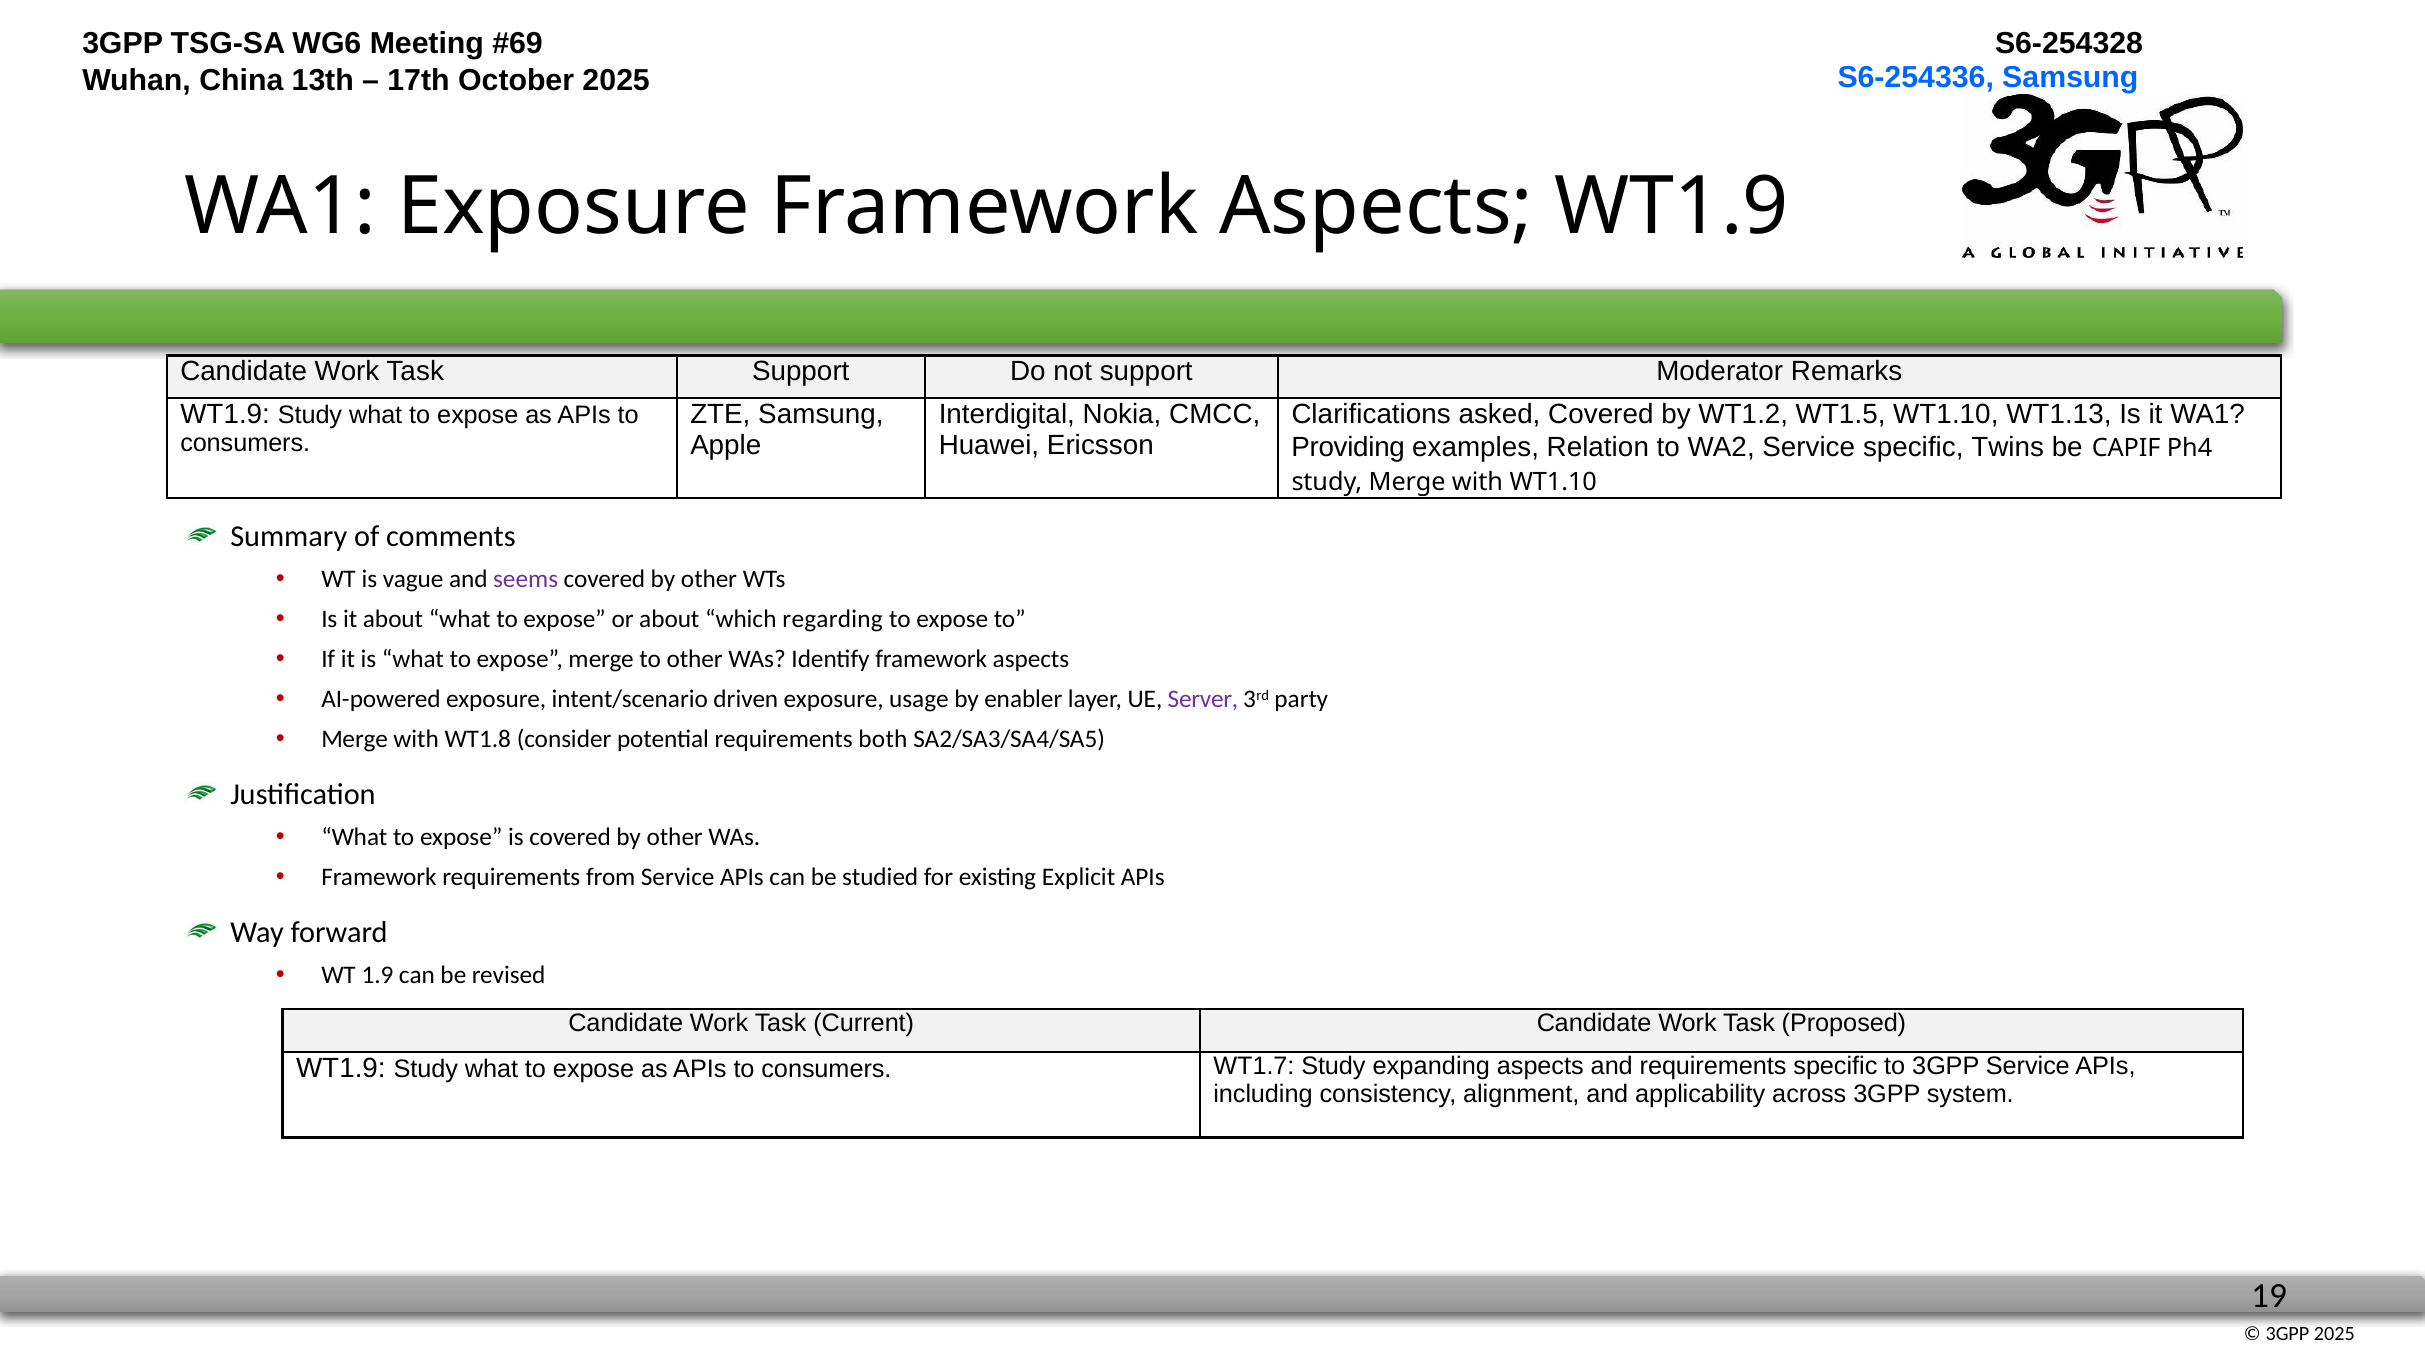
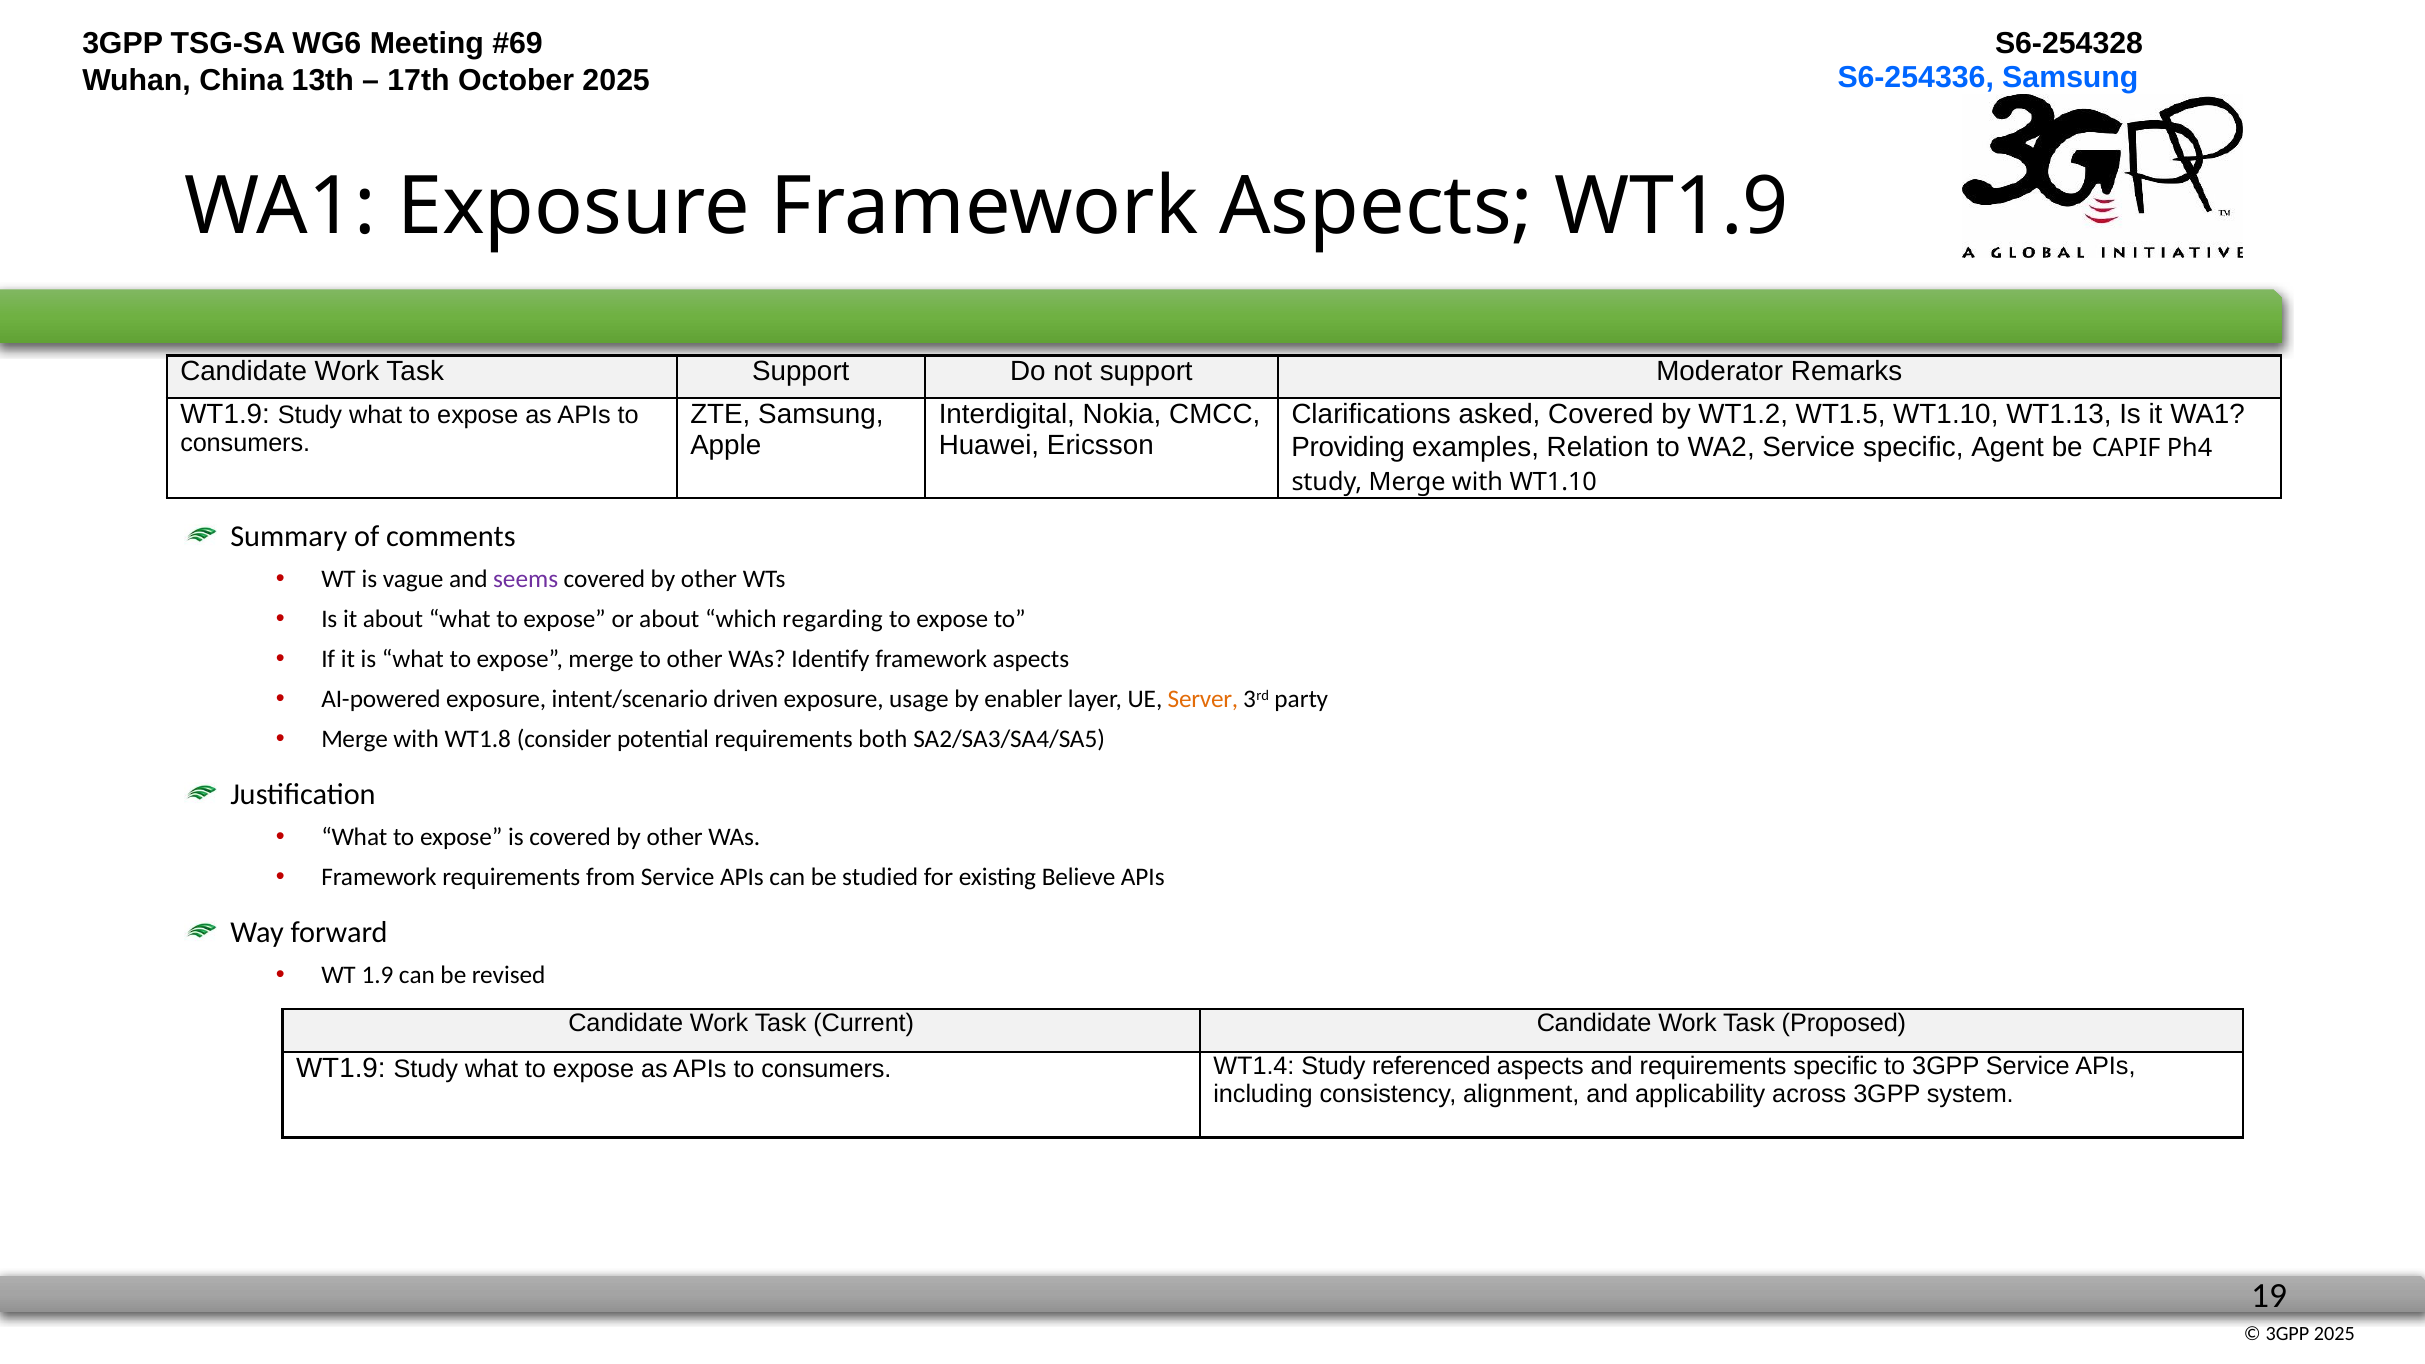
Twins: Twins -> Agent (2008, 447)
Server colour: purple -> orange (1203, 699)
Explicit: Explicit -> Believe (1079, 877)
WT1.7: WT1.7 -> WT1.4 (1254, 1066)
expanding: expanding -> referenced (1431, 1066)
